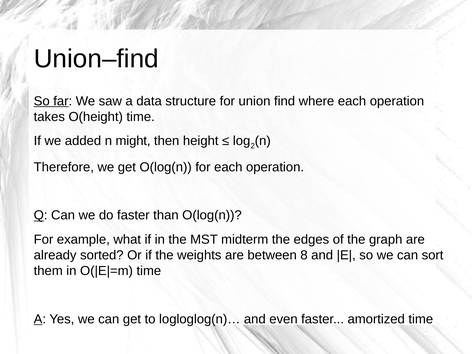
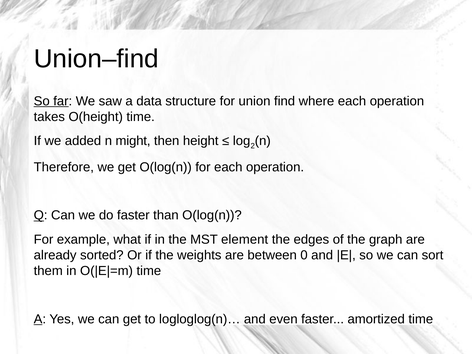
midterm: midterm -> element (245, 239)
8: 8 -> 0 (304, 255)
